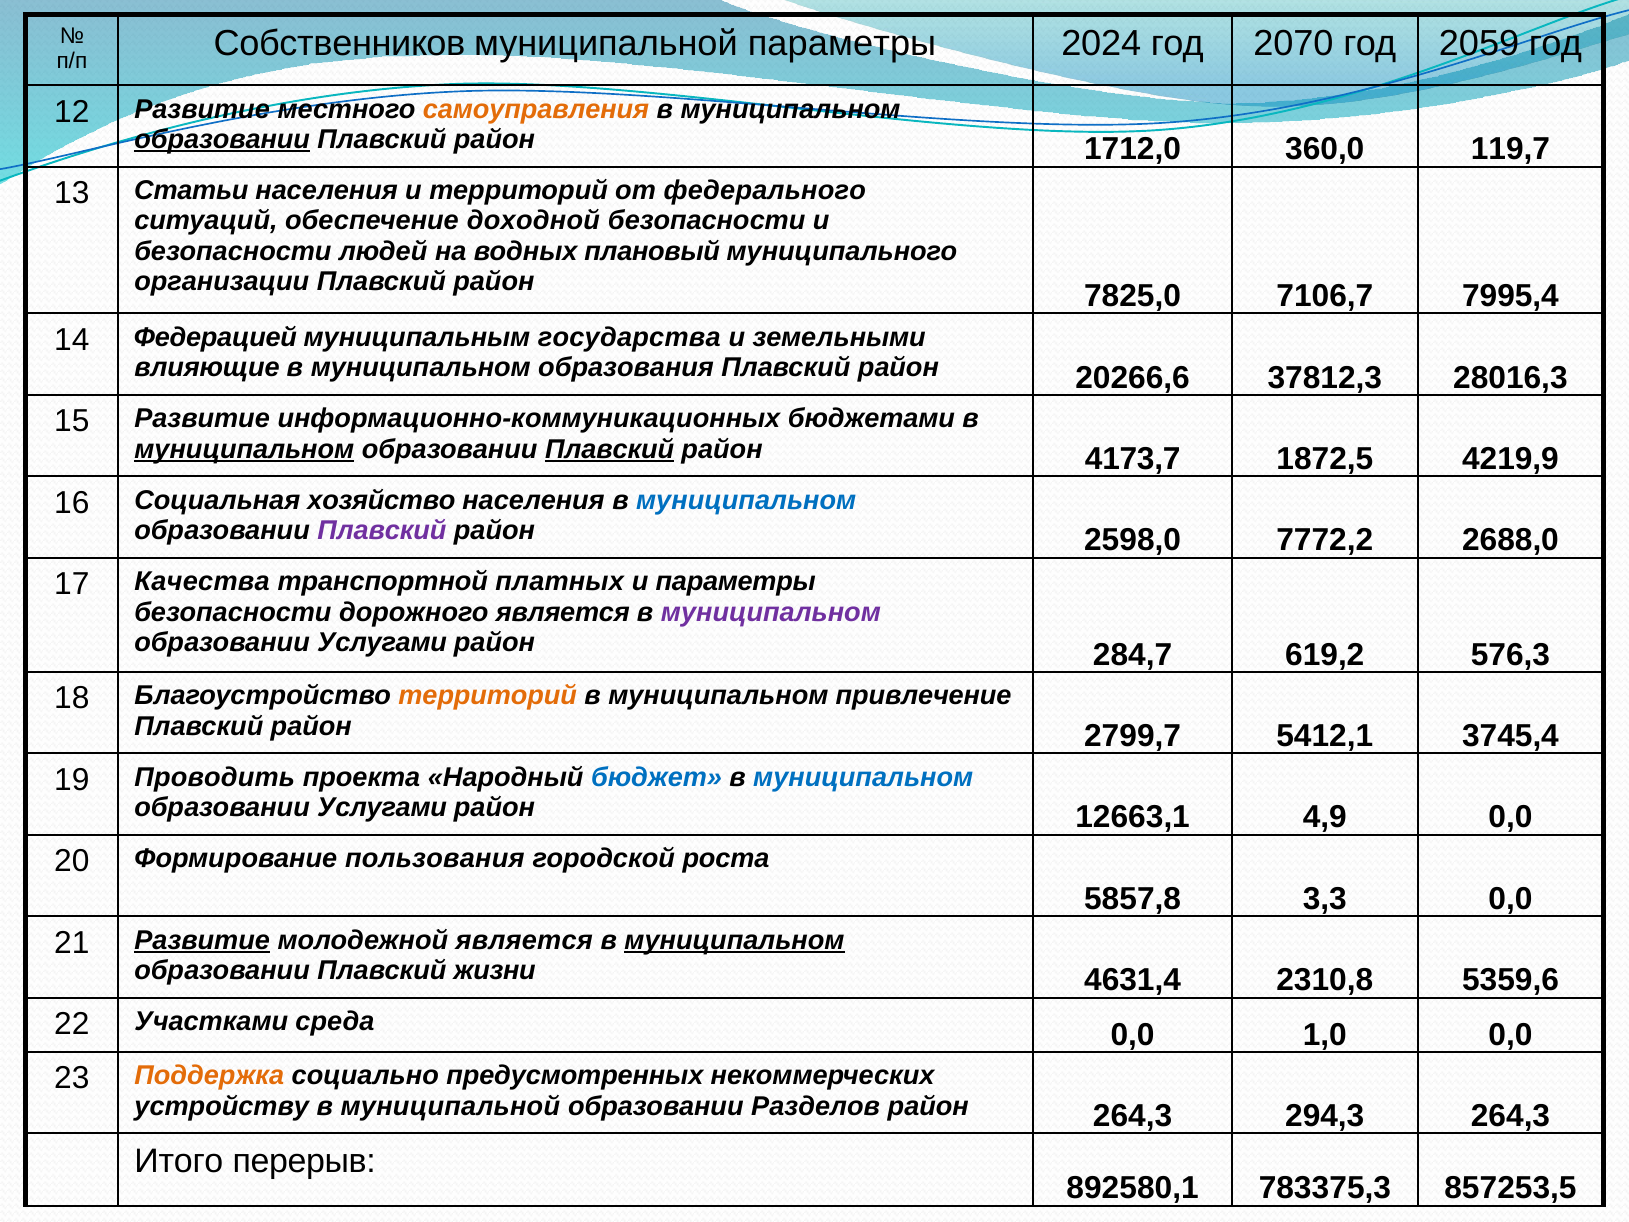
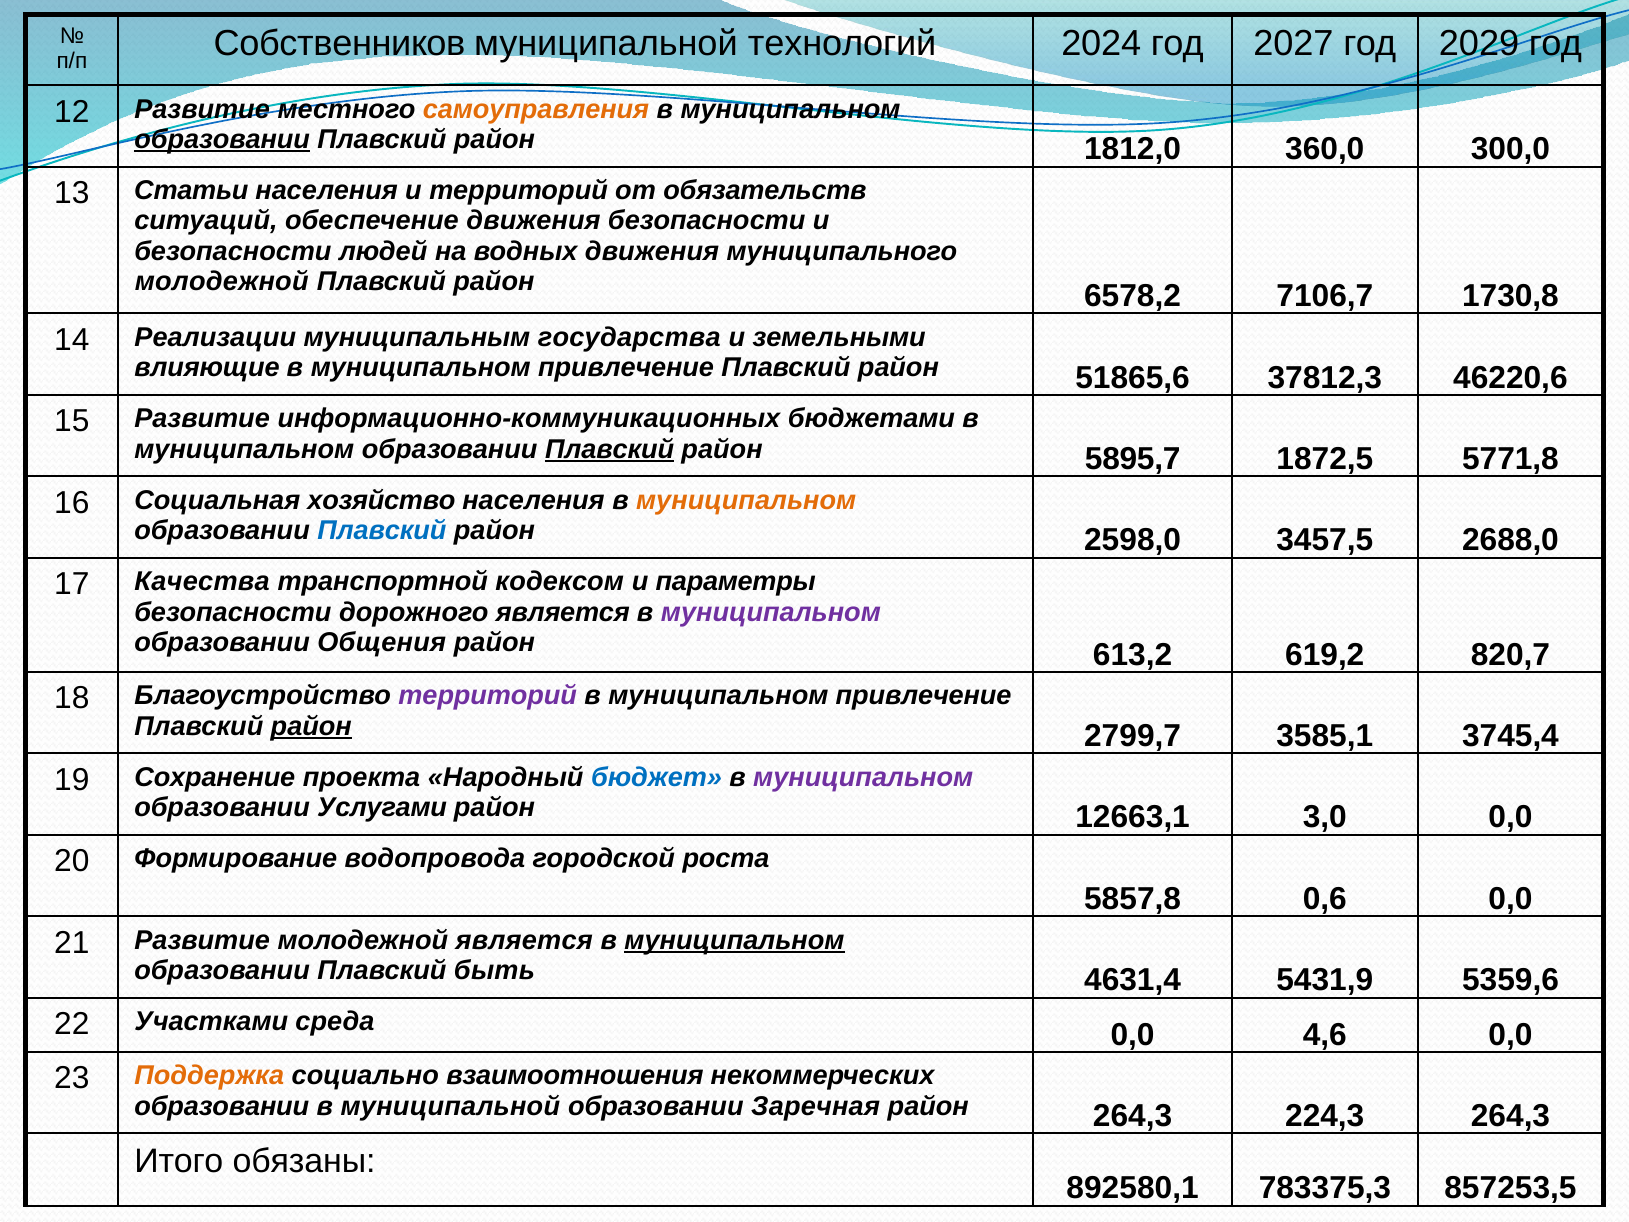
муниципальной параметры: параметры -> технологий (842, 43)
2070: 2070 -> 2027 (1293, 43)
2059: 2059 -> 2029 (1479, 43)
1712,0: 1712,0 -> 1812,0 (1133, 149)
119,7: 119,7 -> 300,0 (1510, 149)
федерального: федерального -> обязательств (765, 191)
обеспечение доходной: доходной -> движения (534, 221)
водных плановый: плановый -> движения (652, 251)
организации: организации -> молодежной (222, 282)
7825,0: 7825,0 -> 6578,2 (1133, 296)
7995,4: 7995,4 -> 1730,8 (1510, 296)
Федерацией: Федерацией -> Реализации (215, 337)
образования: образования -> привлечение (626, 368)
20266,6: 20266,6 -> 51865,6 (1133, 377)
28016,3: 28016,3 -> 46220,6 (1510, 377)
муниципальном underline: present -> none (244, 449)
4173,7: 4173,7 -> 5895,7 (1133, 459)
4219,9: 4219,9 -> 5771,8 (1510, 459)
муниципальном colour: blue -> orange (746, 500)
Плавский colour: purple -> blue (382, 530)
7772,2: 7772,2 -> 3457,5 (1325, 540)
платных: платных -> кодексом (560, 582)
Услугами: Услугами -> Общения (382, 642)
284,7: 284,7 -> 613,2 (1133, 654)
576,3: 576,3 -> 820,7 (1510, 654)
территорий colour: orange -> purple (488, 696)
район underline: none -> present (311, 726)
5412,1: 5412,1 -> 3585,1 (1325, 736)
Проводить: Проводить -> Сохранение (215, 777)
муниципальном colour: blue -> purple (863, 777)
4,9: 4,9 -> 3,0 (1325, 817)
пользования: пользования -> водопровода (435, 858)
3,3: 3,3 -> 0,6 (1325, 899)
Развитие underline: present -> none (202, 940)
жизни: жизни -> быть (494, 970)
2310,8: 2310,8 -> 5431,9 (1325, 980)
1,0: 1,0 -> 4,6 (1325, 1034)
предусмотренных: предусмотренных -> взаимоотношения (575, 1076)
устройству: устройству -> образовании (222, 1106)
Разделов: Разделов -> Заречная (816, 1106)
294,3: 294,3 -> 224,3 (1325, 1116)
перерыв: перерыв -> обязаны (304, 1161)
